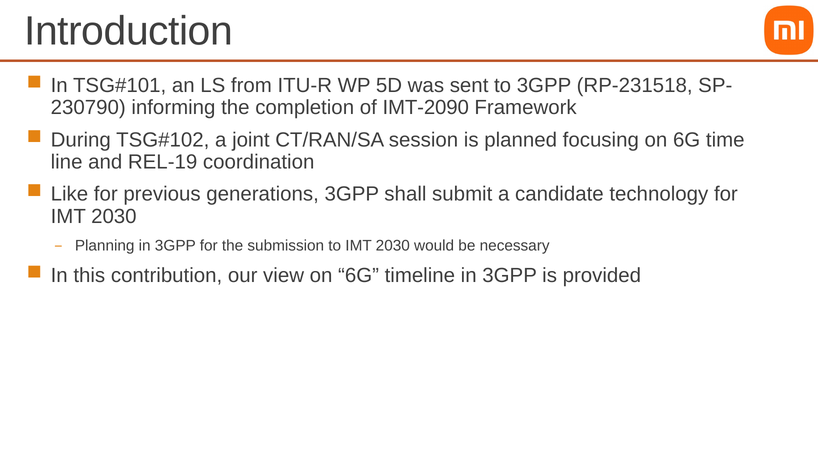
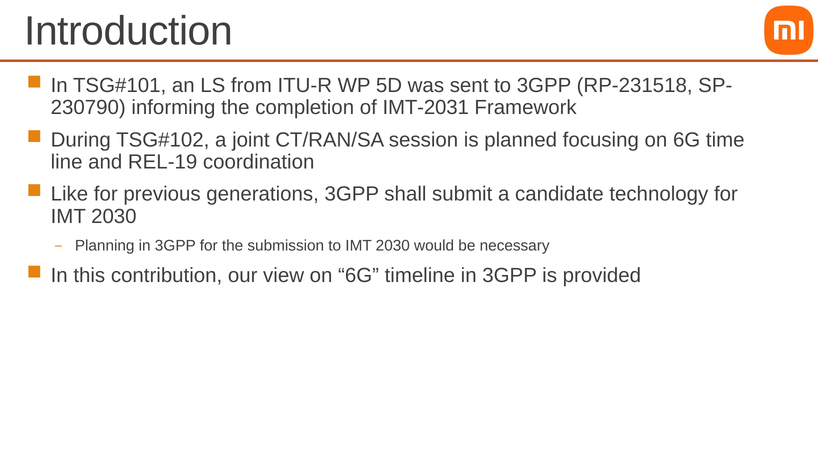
IMT-2090: IMT-2090 -> IMT-2031 (426, 108)
